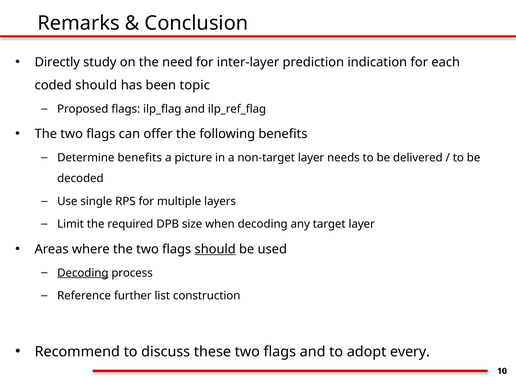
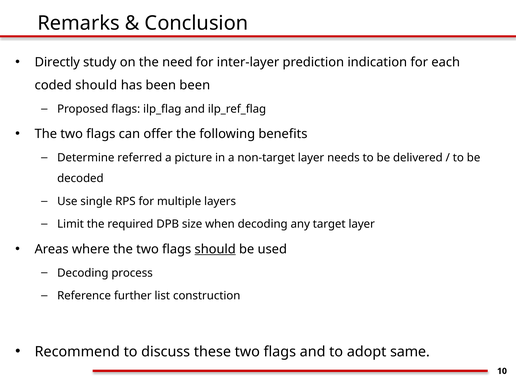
been topic: topic -> been (195, 85)
Determine benefits: benefits -> referred (140, 158)
Decoding underline: present -> none (83, 273)
every: every -> same (410, 352)
